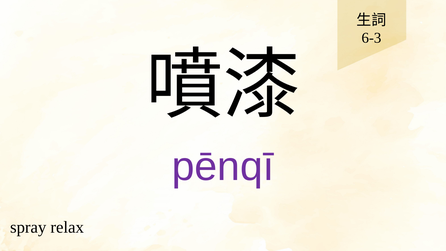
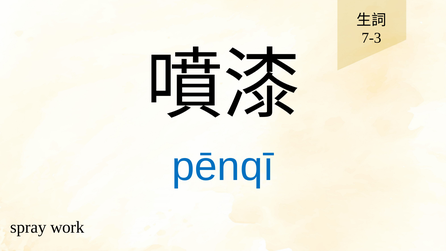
6-3: 6-3 -> 7-3 (371, 38)
pēnqī colour: purple -> blue (223, 167)
relax: relax -> work (67, 227)
